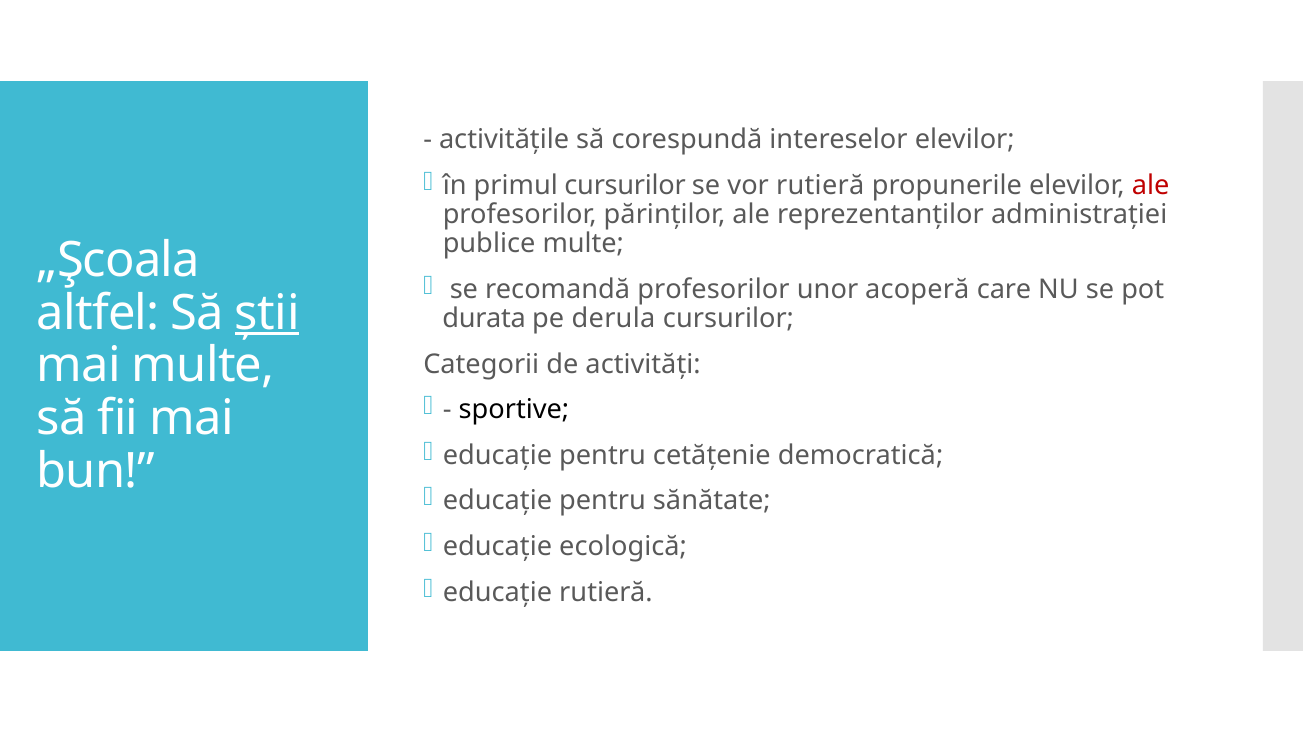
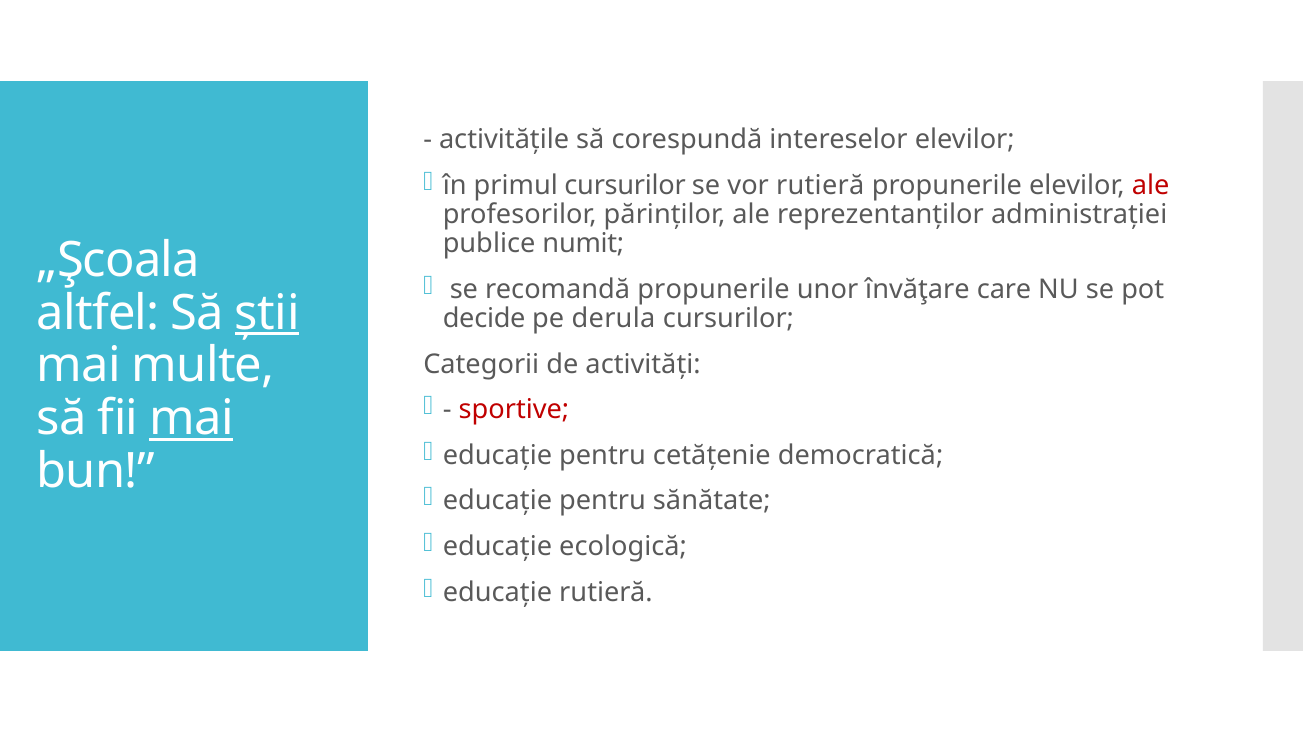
publice multe: multe -> numit (583, 244)
recomandă profesorilor: profesorilor -> propunerile (713, 289)
acoperă: acoperă -> învăţare (917, 289)
durata: durata -> decide (484, 319)
sportive colour: black -> red (514, 410)
mai underline: none -> present (192, 418)
